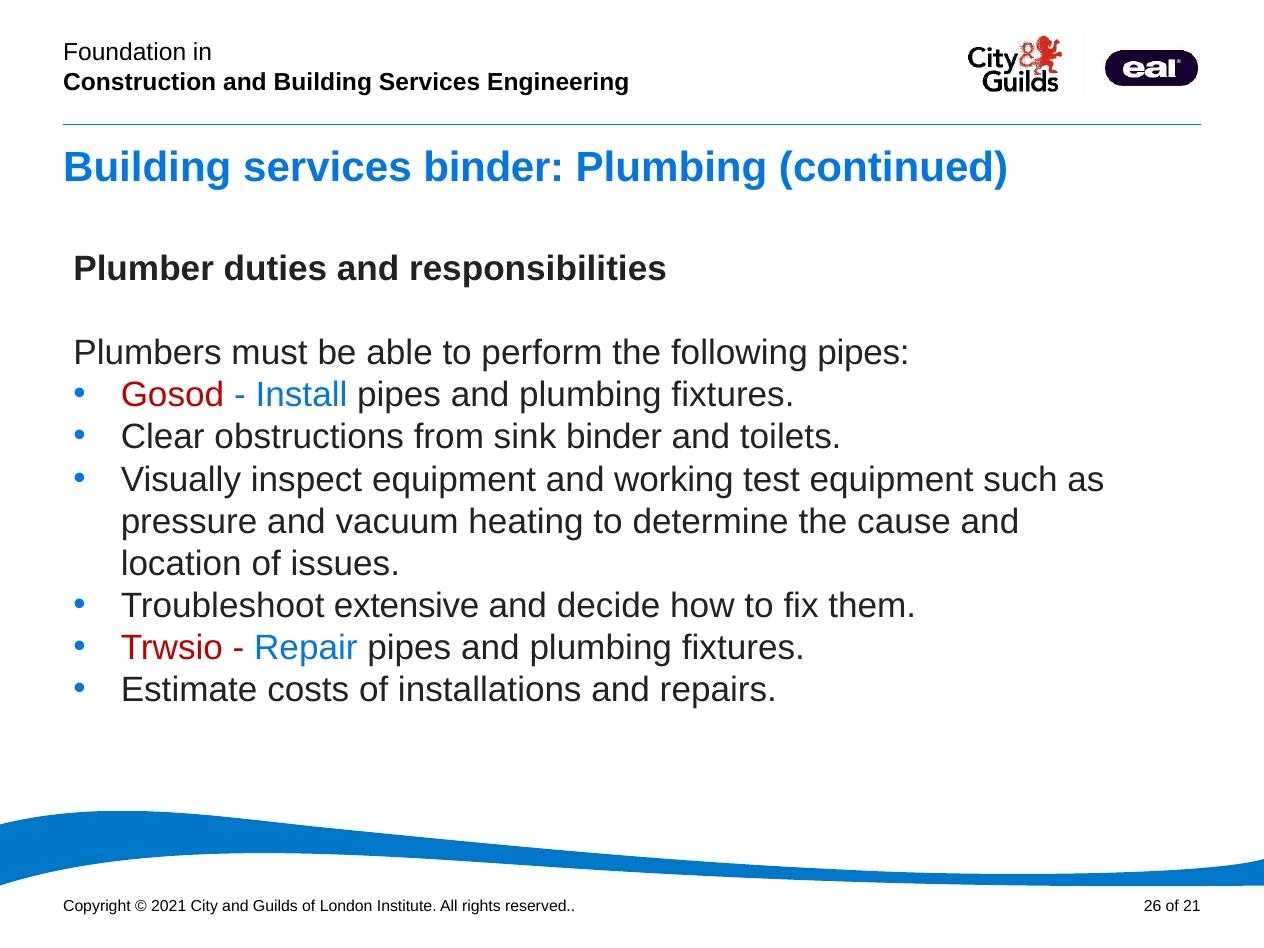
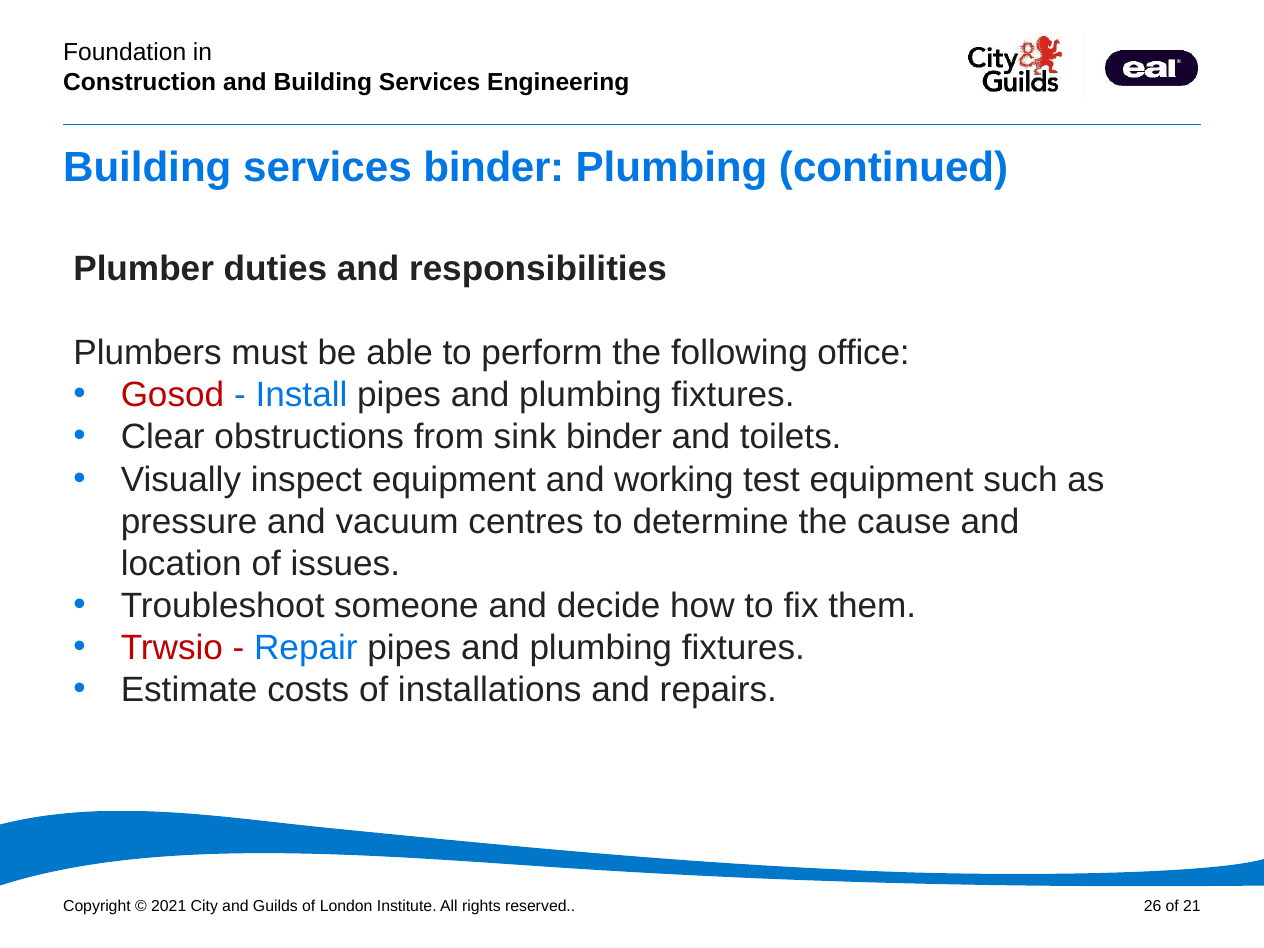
following pipes: pipes -> office (864, 353)
heating: heating -> centres (526, 522)
extensive: extensive -> someone (406, 606)
